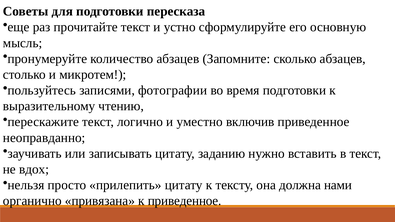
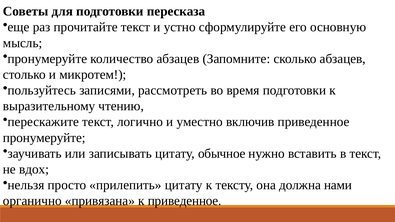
фотографии: фотографии -> рассмотреть (173, 90)
неоправданно: неоправданно -> пронумеруйте (44, 138)
заданию: заданию -> обычное (222, 154)
